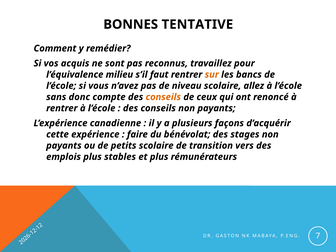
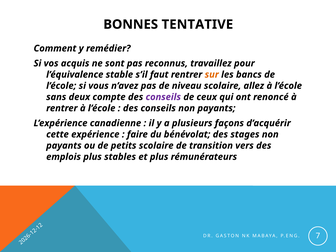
milieu: milieu -> stable (119, 75)
donc: donc -> deux (79, 97)
conseils colour: orange -> purple (163, 97)
